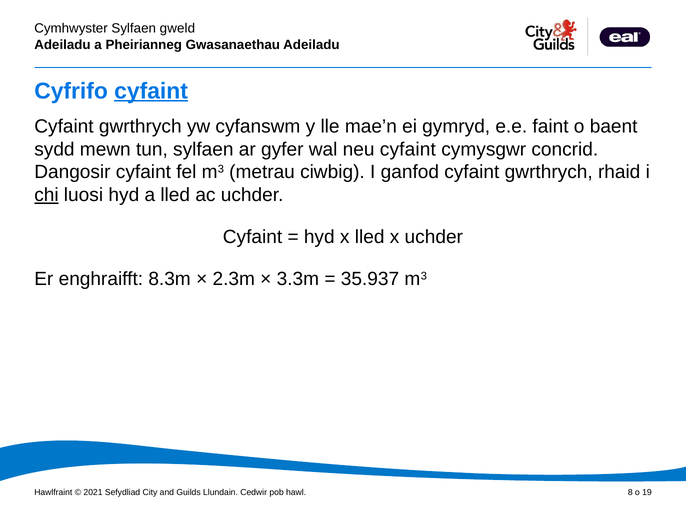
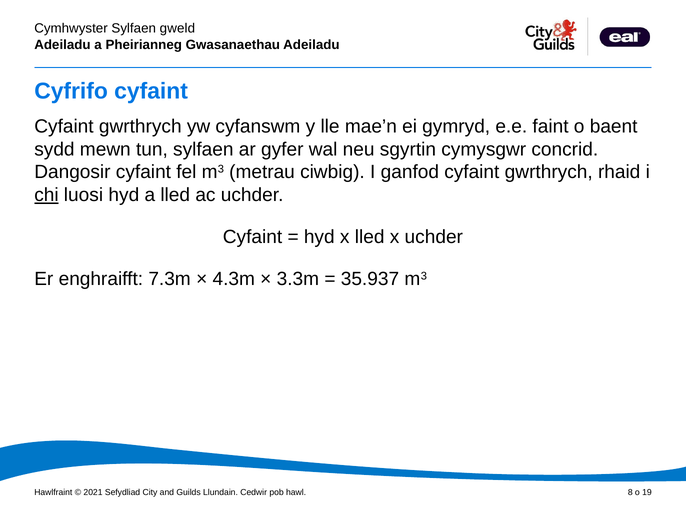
cyfaint underline: present -> none (151, 91)
neu cyfaint: cyfaint -> sgyrtin (408, 149)
8.3m: 8.3m -> 7.3m (170, 279)
2.3m: 2.3m -> 4.3m (234, 279)
